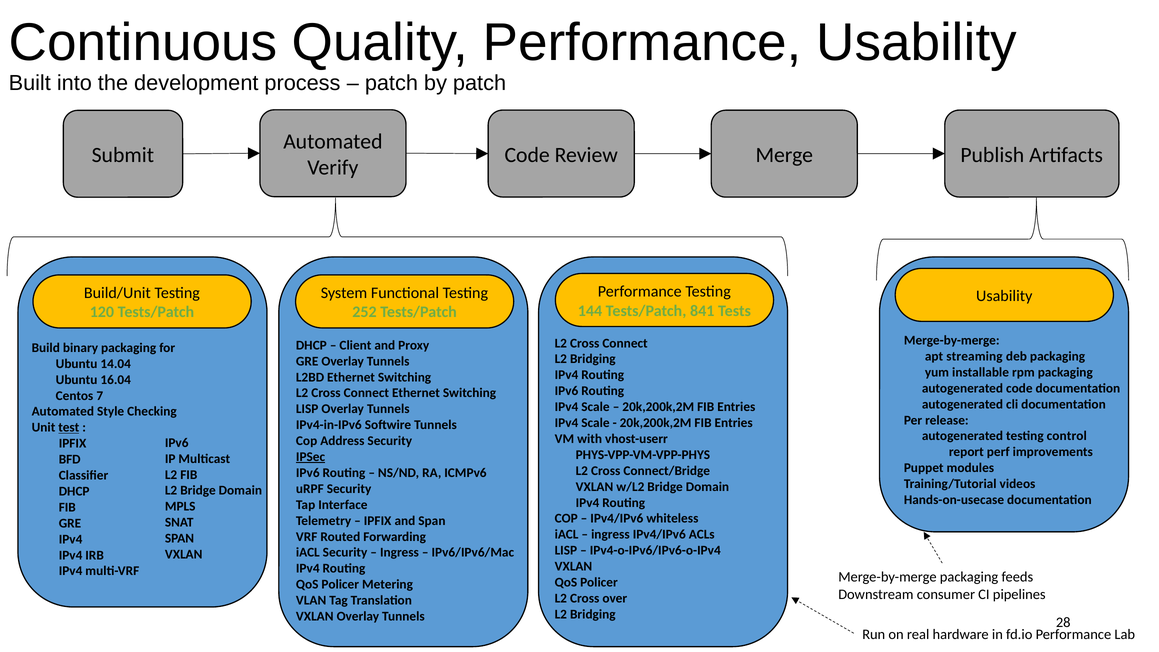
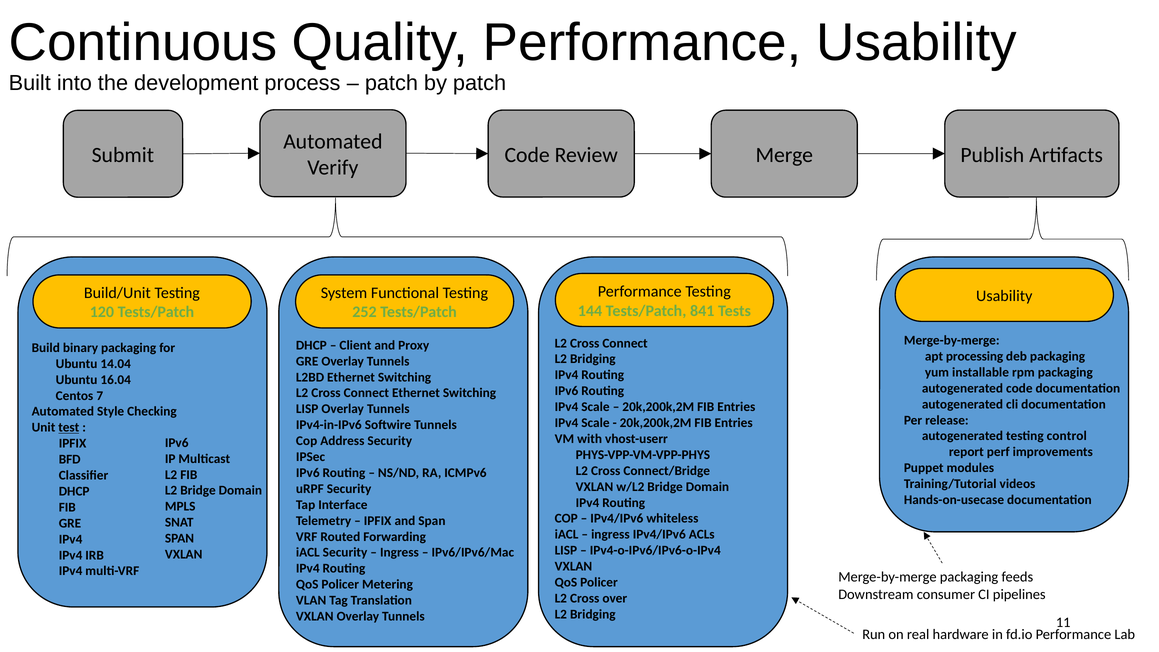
streaming: streaming -> processing (975, 356)
IPSec underline: present -> none (311, 457)
28: 28 -> 11 (1063, 622)
